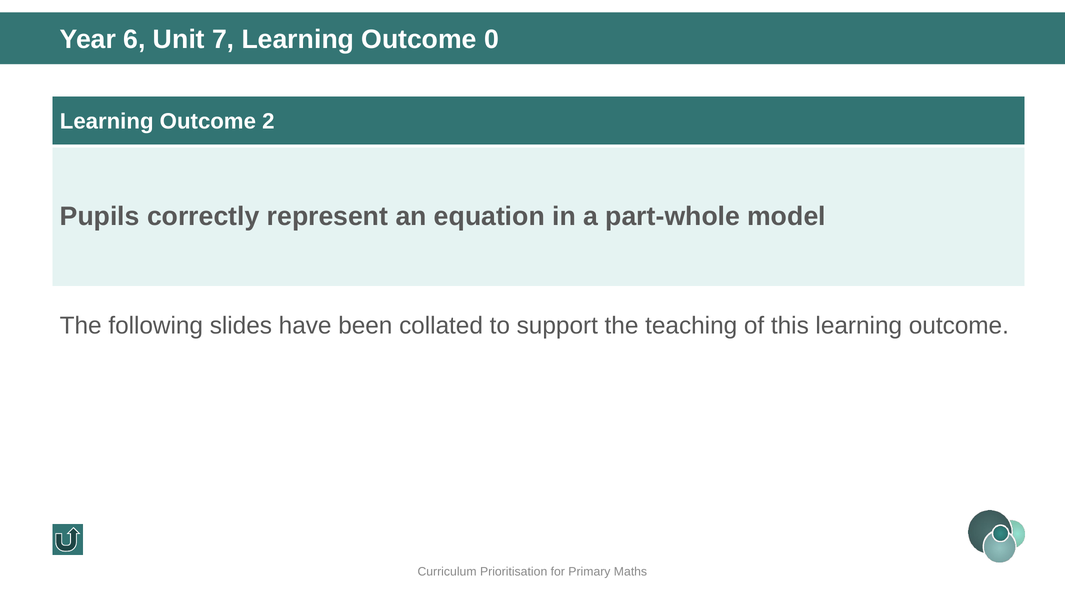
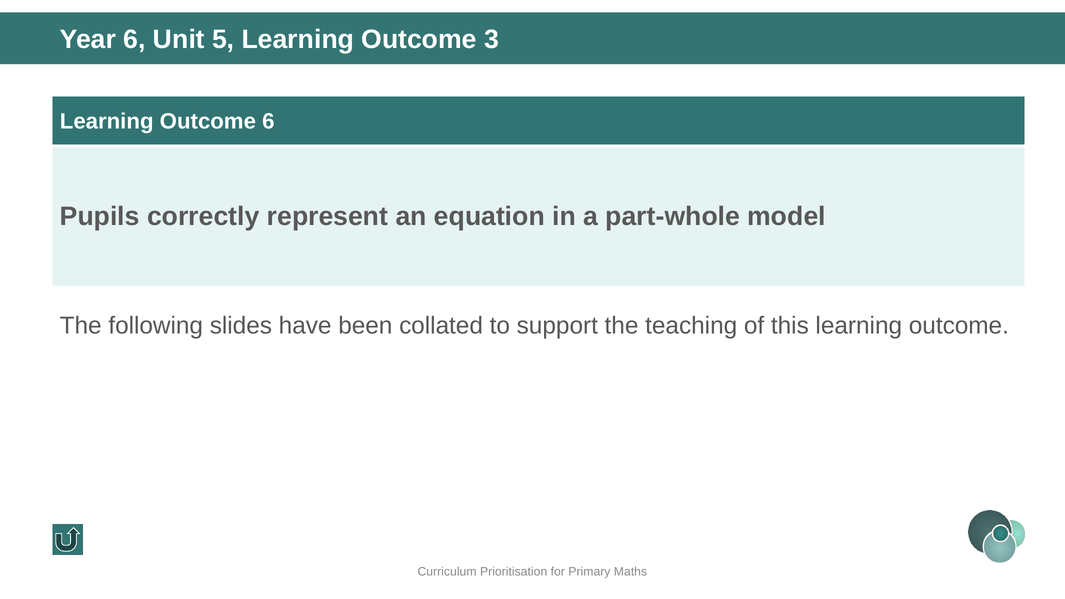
7: 7 -> 5 (223, 40)
0: 0 -> 3 (492, 40)
Outcome 2: 2 -> 6 (268, 121)
